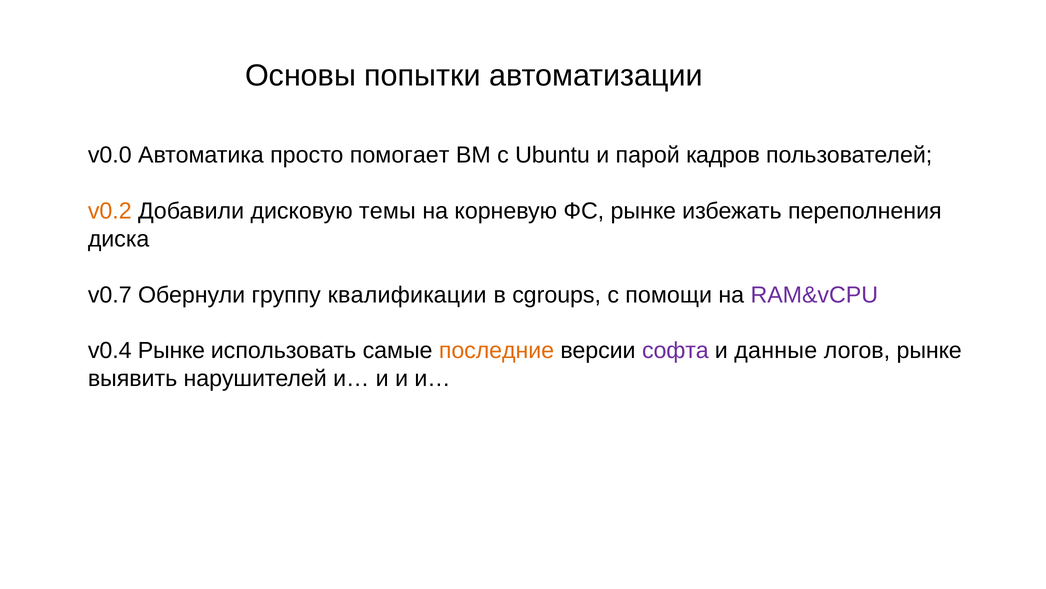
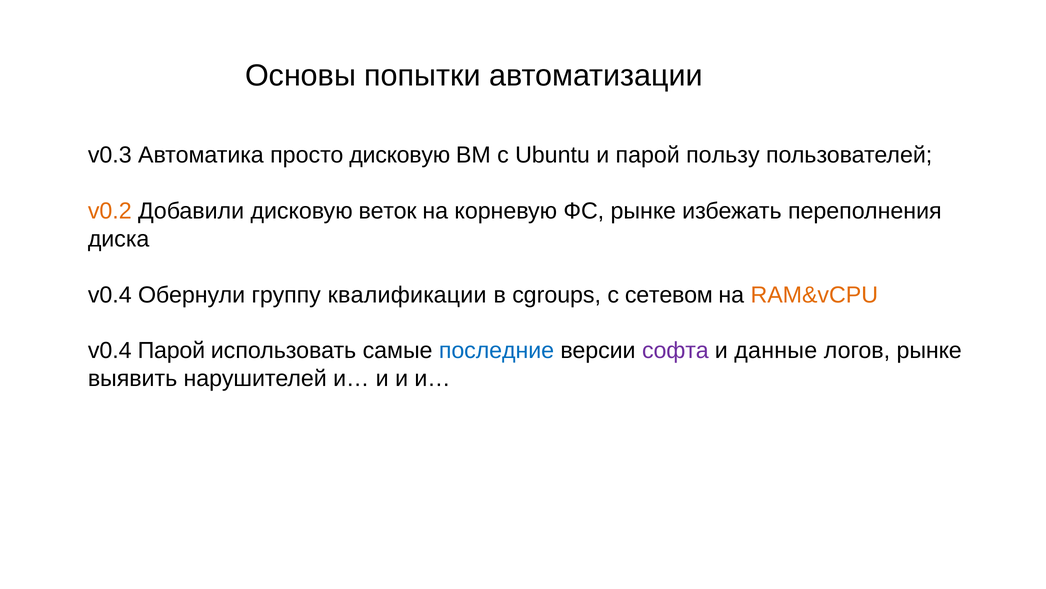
v0.0: v0.0 -> v0.3 (110, 155)
просто помогает: помогает -> дисковую (400, 155)
кадров: кадров -> пользу (723, 155)
темы: темы -> веток (388, 211)
v0.7: v0.7 -> v0.4 (110, 295)
помощи: помощи -> сетевом (669, 295)
RAM&vCPU colour: purple -> orange (814, 295)
v0.4 Рынке: Рынке -> Парой (171, 350)
последние colour: orange -> blue (496, 350)
